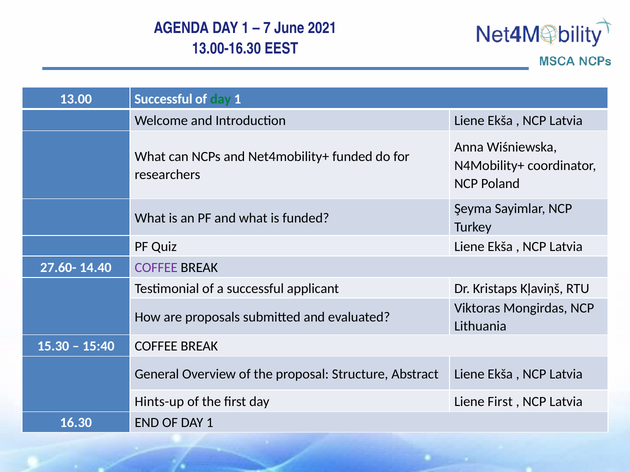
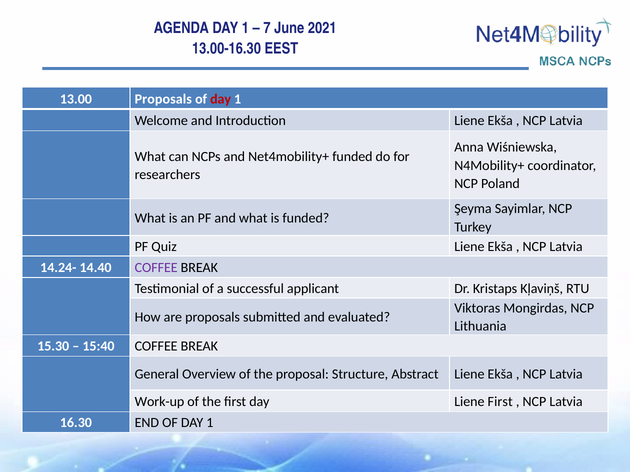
13.00 Successful: Successful -> Proposals (163, 99)
day colour: green -> red (221, 99)
27.60-: 27.60- -> 14.24- (58, 268)
Hints-up: Hints-up -> Work-up (159, 402)
